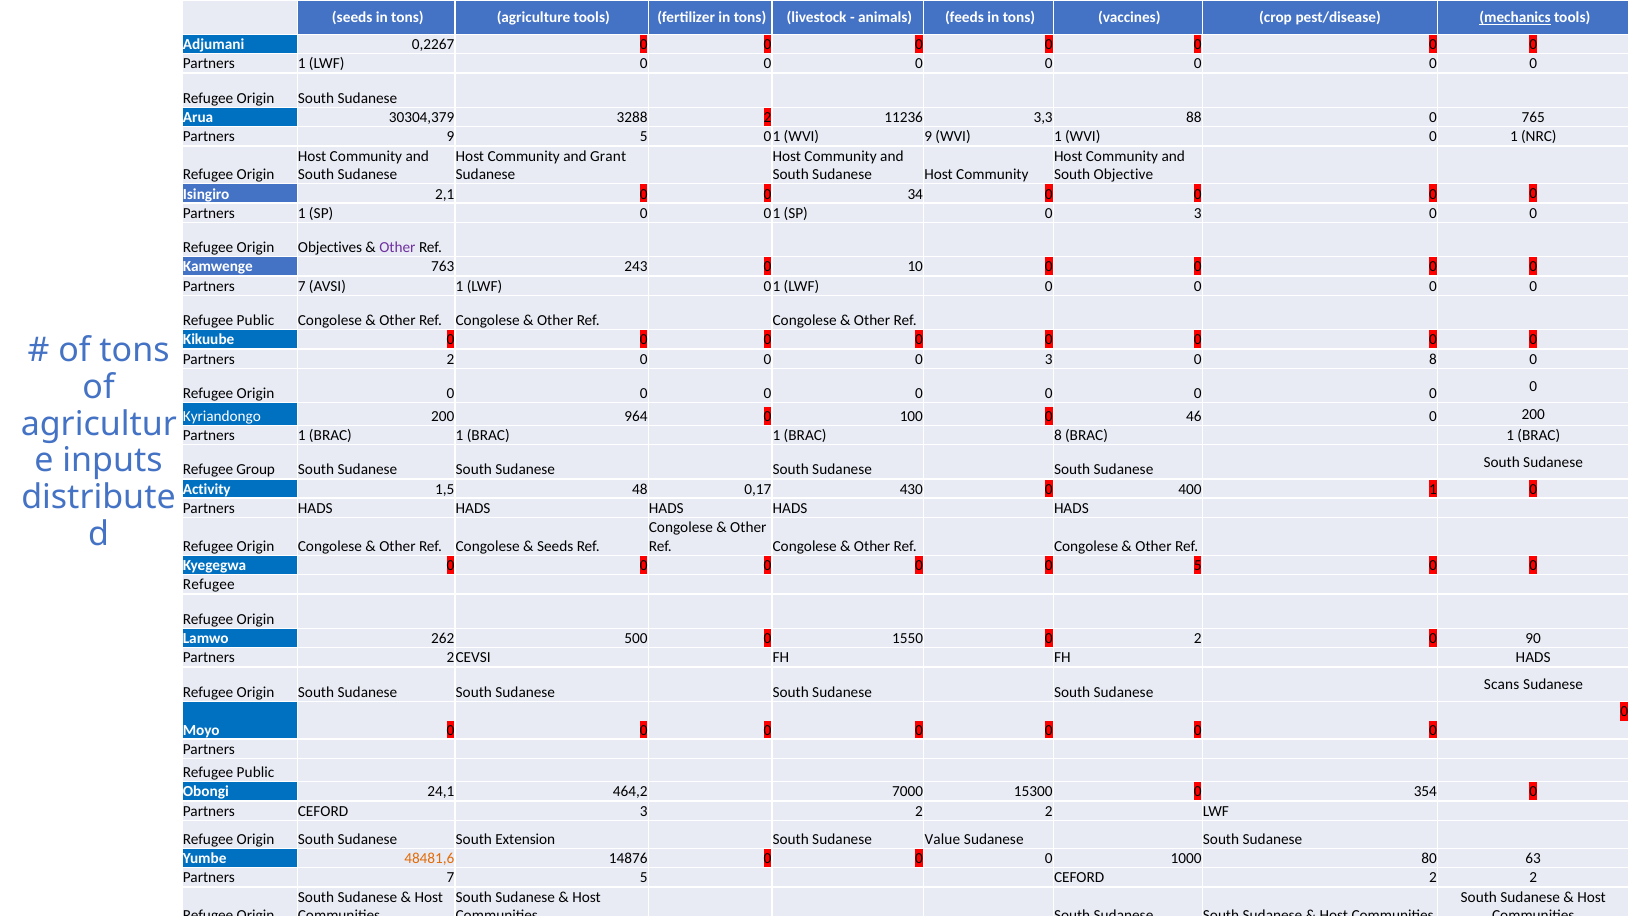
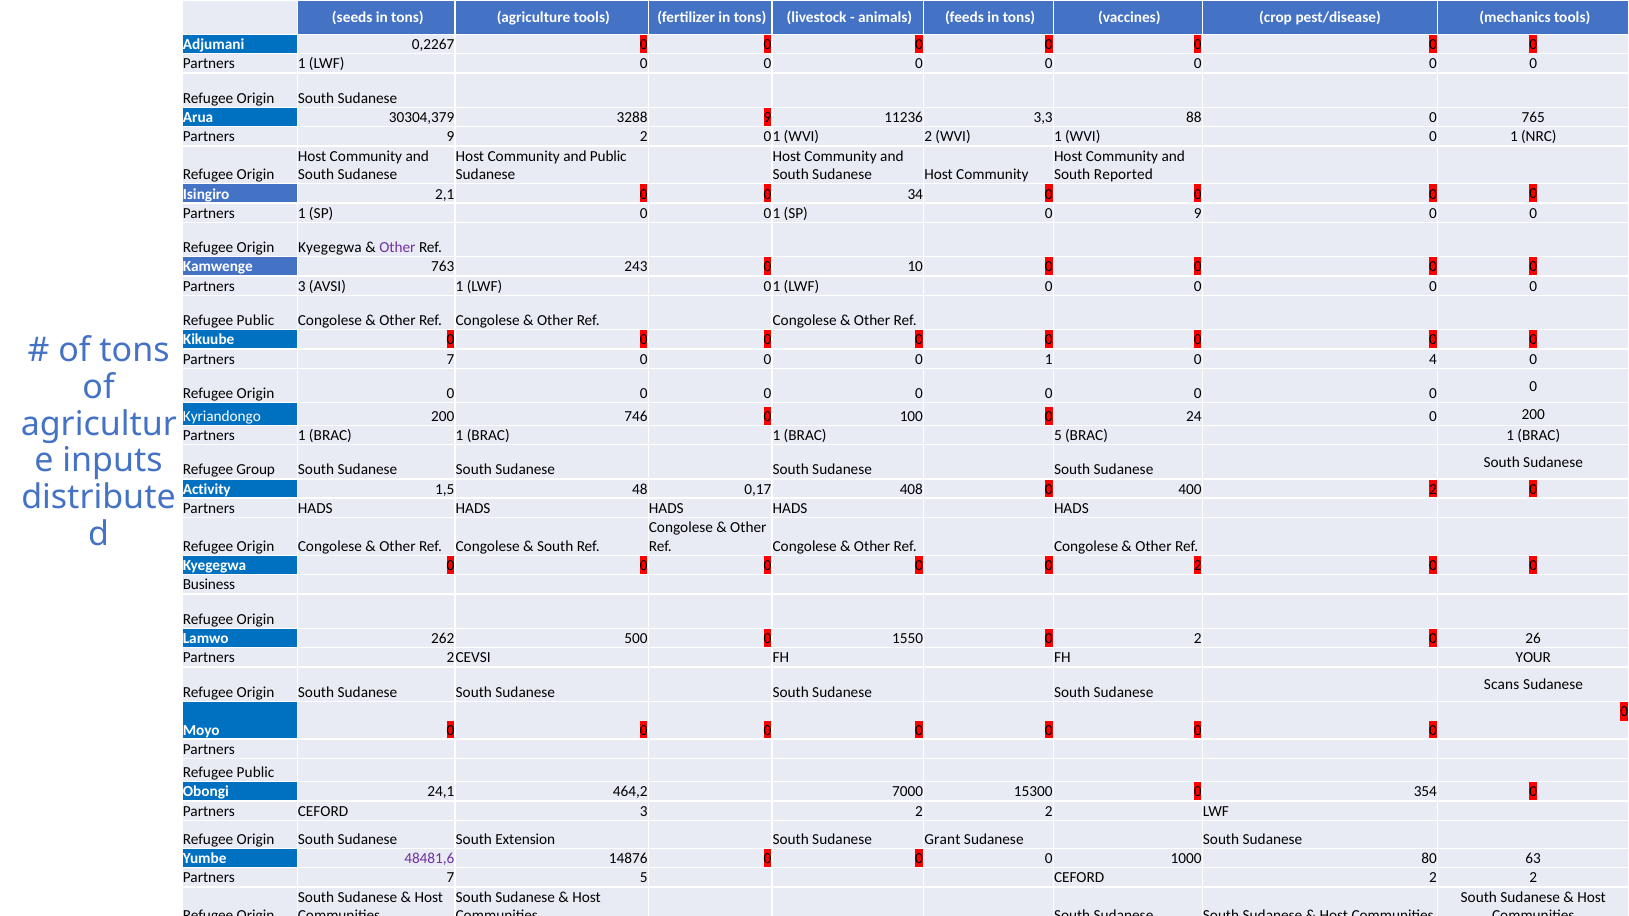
mechanics underline: present -> none (1515, 18)
3288 2: 2 -> 9 (767, 117)
9 5: 5 -> 2 (644, 137)
WVI 9: 9 -> 2 (928, 137)
and Grant: Grant -> Public (608, 156)
Objective: Objective -> Reported (1123, 175)
SP 0 3: 3 -> 9 (1198, 213)
Origin Objectives: Objectives -> Kyegegwa (330, 248)
7: 7 -> 3 (302, 286)
2: 2 -> 7 (450, 359)
0 0 3: 3 -> 1 (1049, 359)
0 8: 8 -> 4 (1433, 359)
964: 964 -> 746 (636, 416)
46: 46 -> 24 (1194, 416)
BRAC 8: 8 -> 5 (1058, 436)
430: 430 -> 408 (911, 489)
400 1: 1 -> 2 (1433, 489)
Seeds: Seeds -> South (555, 546)
0 0 5: 5 -> 2 (1198, 566)
Refugee: Refugee -> Business (209, 585)
90: 90 -> 26 (1533, 639)
FH HADS: HADS -> YOUR (1533, 658)
Value: Value -> Grant (942, 839)
48481,6 colour: orange -> purple (429, 859)
